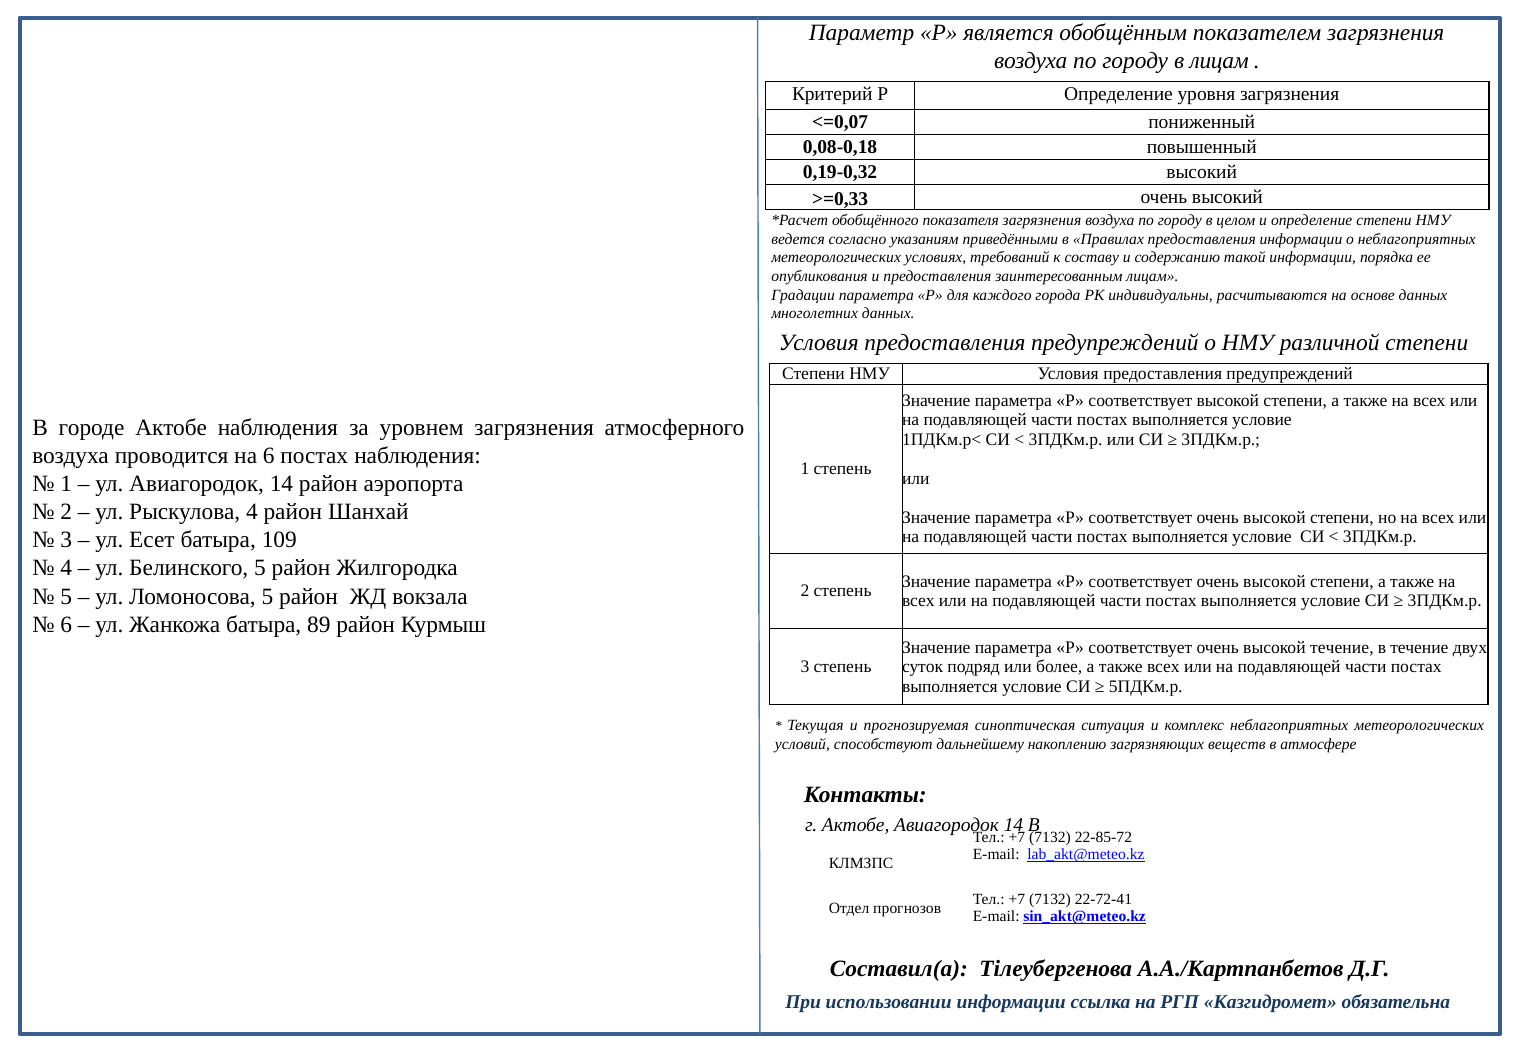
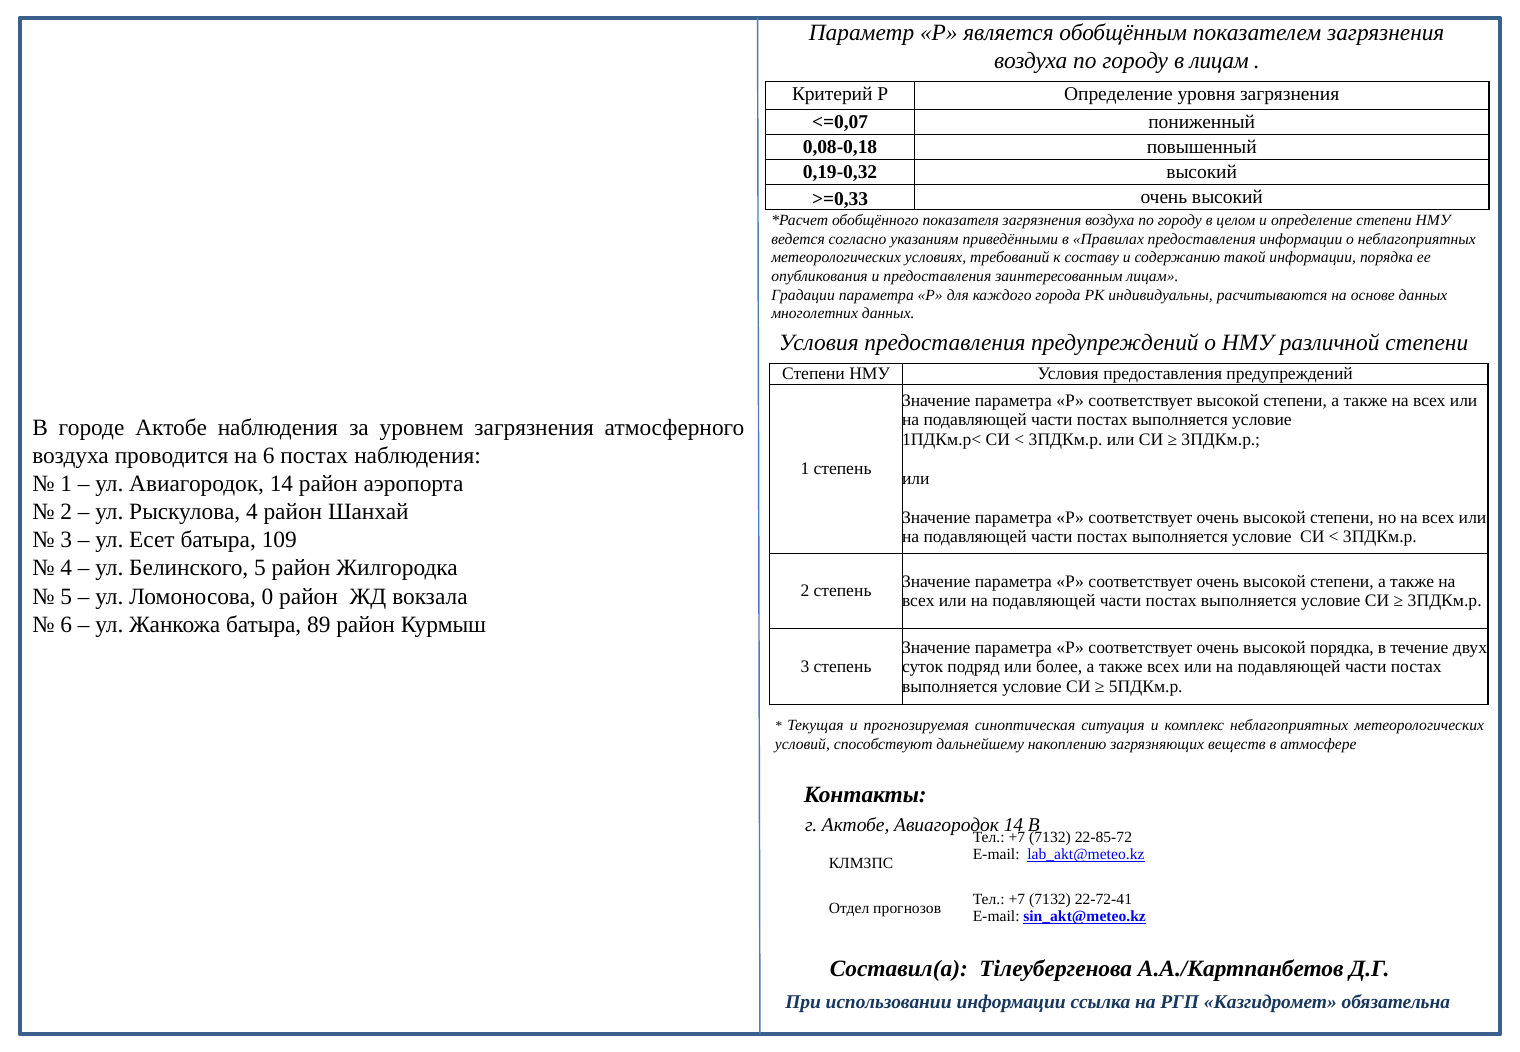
Ломоносова 5: 5 -> 0 (267, 596)
высокой течение: течение -> порядка (1342, 648)
